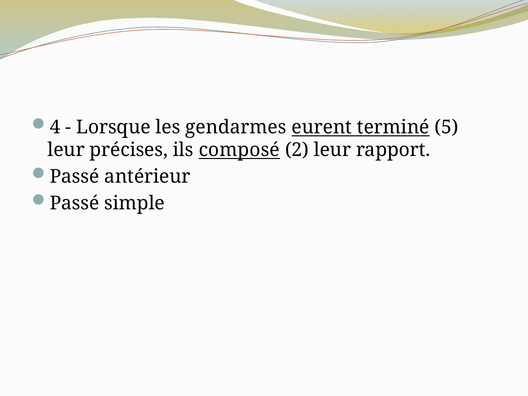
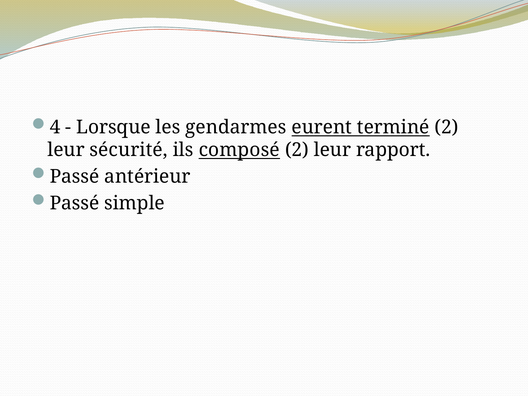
terminé 5: 5 -> 2 (447, 127)
précises: précises -> sécurité (129, 150)
